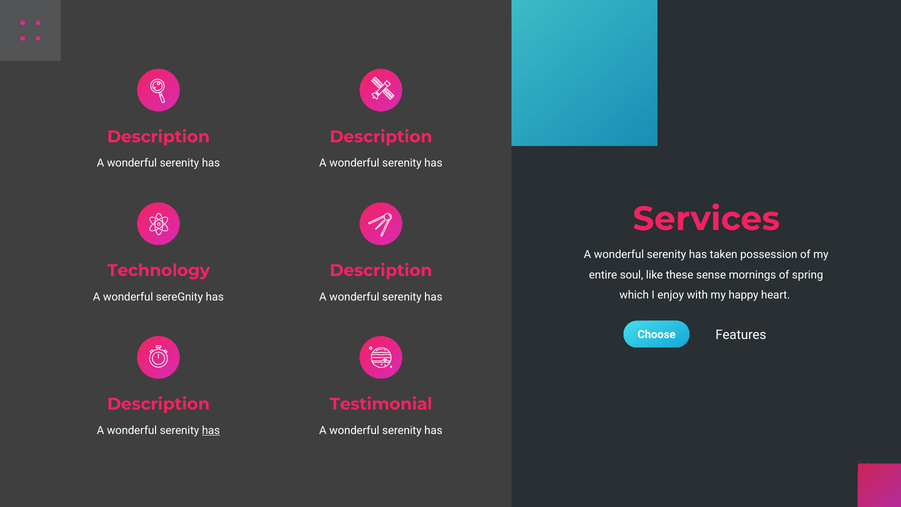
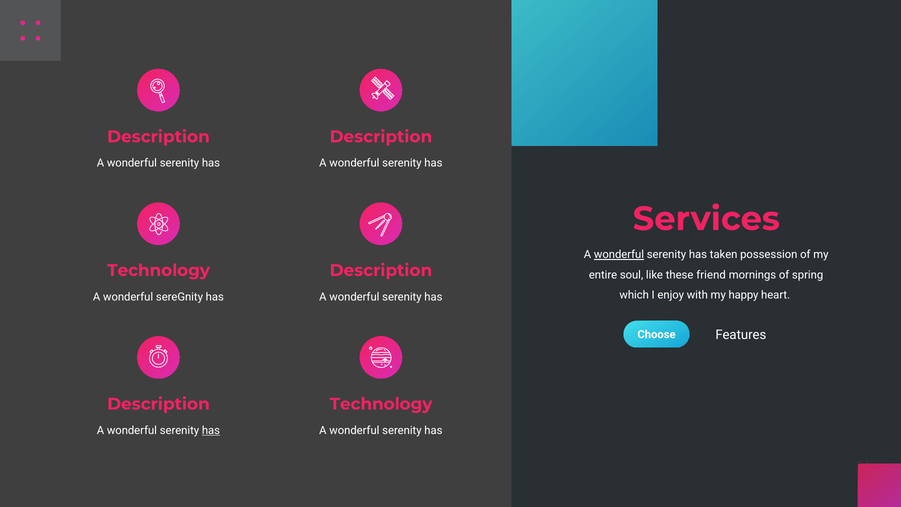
wonderful underline: none -> present (619, 255)
sense: sense -> friend (711, 275)
Testimonial: Testimonial -> Technology (381, 404)
